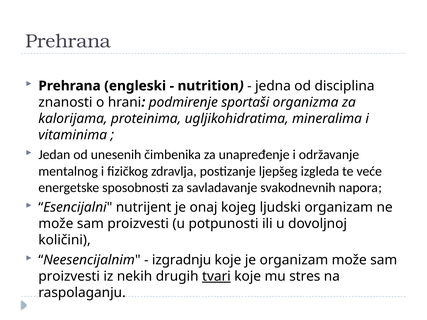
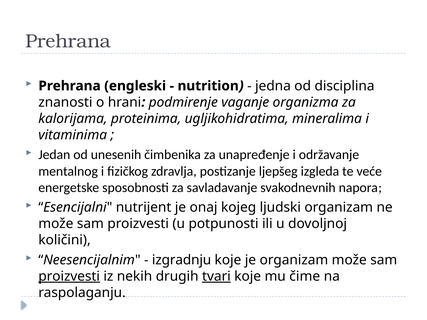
sportaši: sportaši -> vaganje (245, 102)
proizvesti underline: none -> present (69, 277)
stres: stres -> čime (305, 277)
